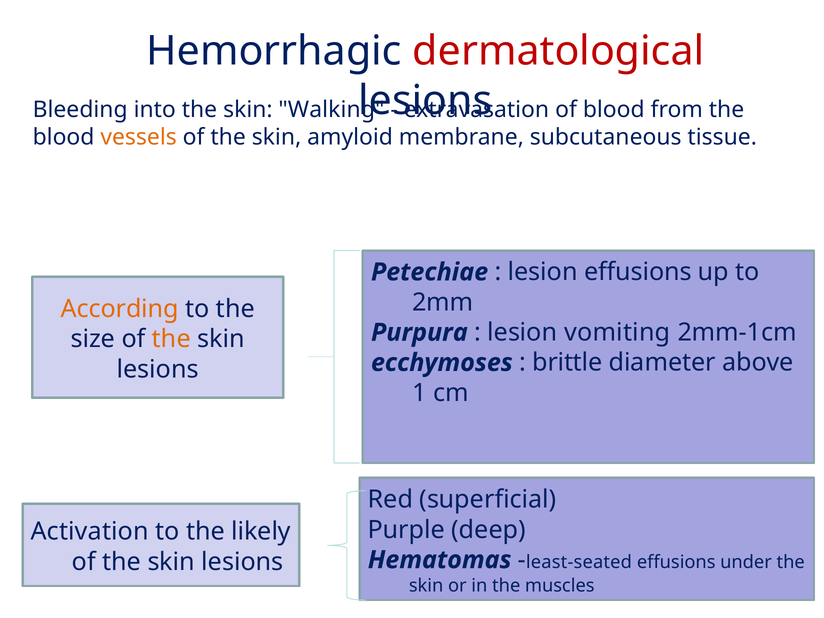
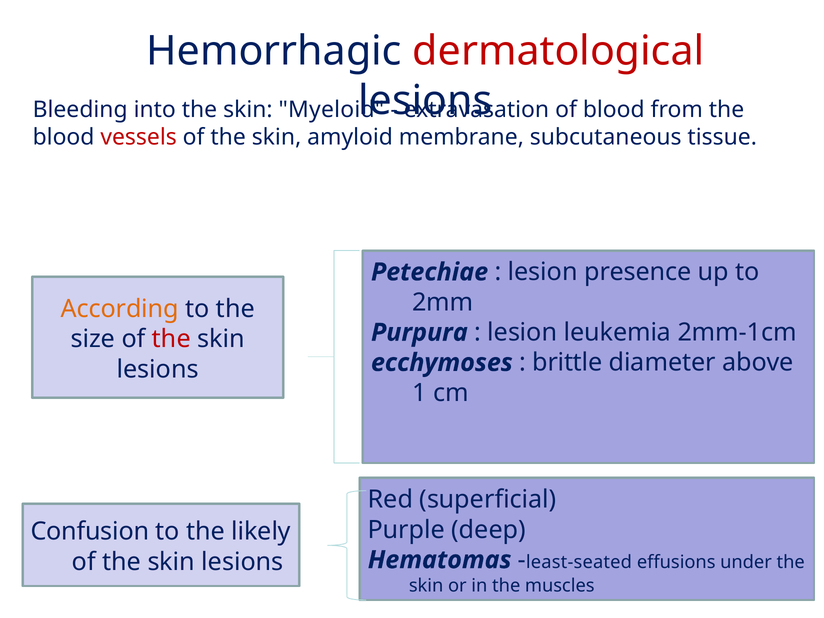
Walking: Walking -> Myeloid (331, 110)
vessels colour: orange -> red (139, 137)
lesion effusions: effusions -> presence (638, 272)
vomiting: vomiting -> leukemia (617, 332)
the colour: orange -> red (171, 339)
Activation: Activation -> Confusion (90, 532)
